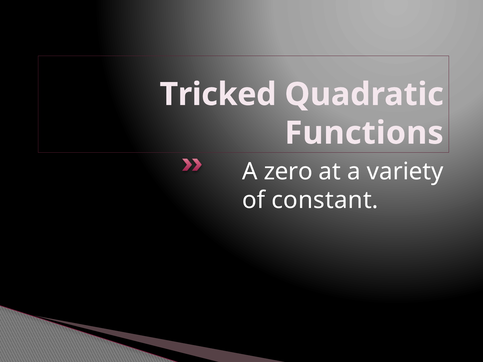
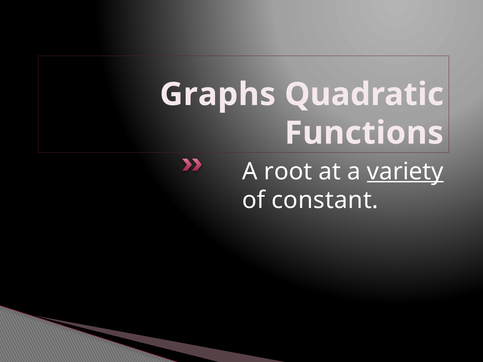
Tricked: Tricked -> Graphs (218, 94)
zero: zero -> root (288, 172)
variety underline: none -> present (405, 172)
